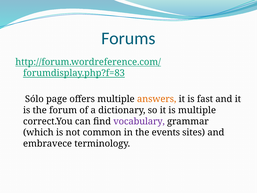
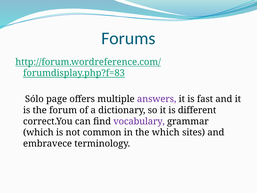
answers colour: orange -> purple (157, 99)
is multiple: multiple -> different (197, 110)
the events: events -> which (166, 132)
